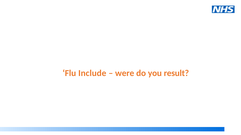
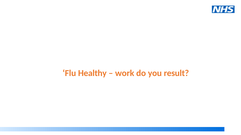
Include: Include -> Healthy (92, 74)
were: were -> work (125, 74)
